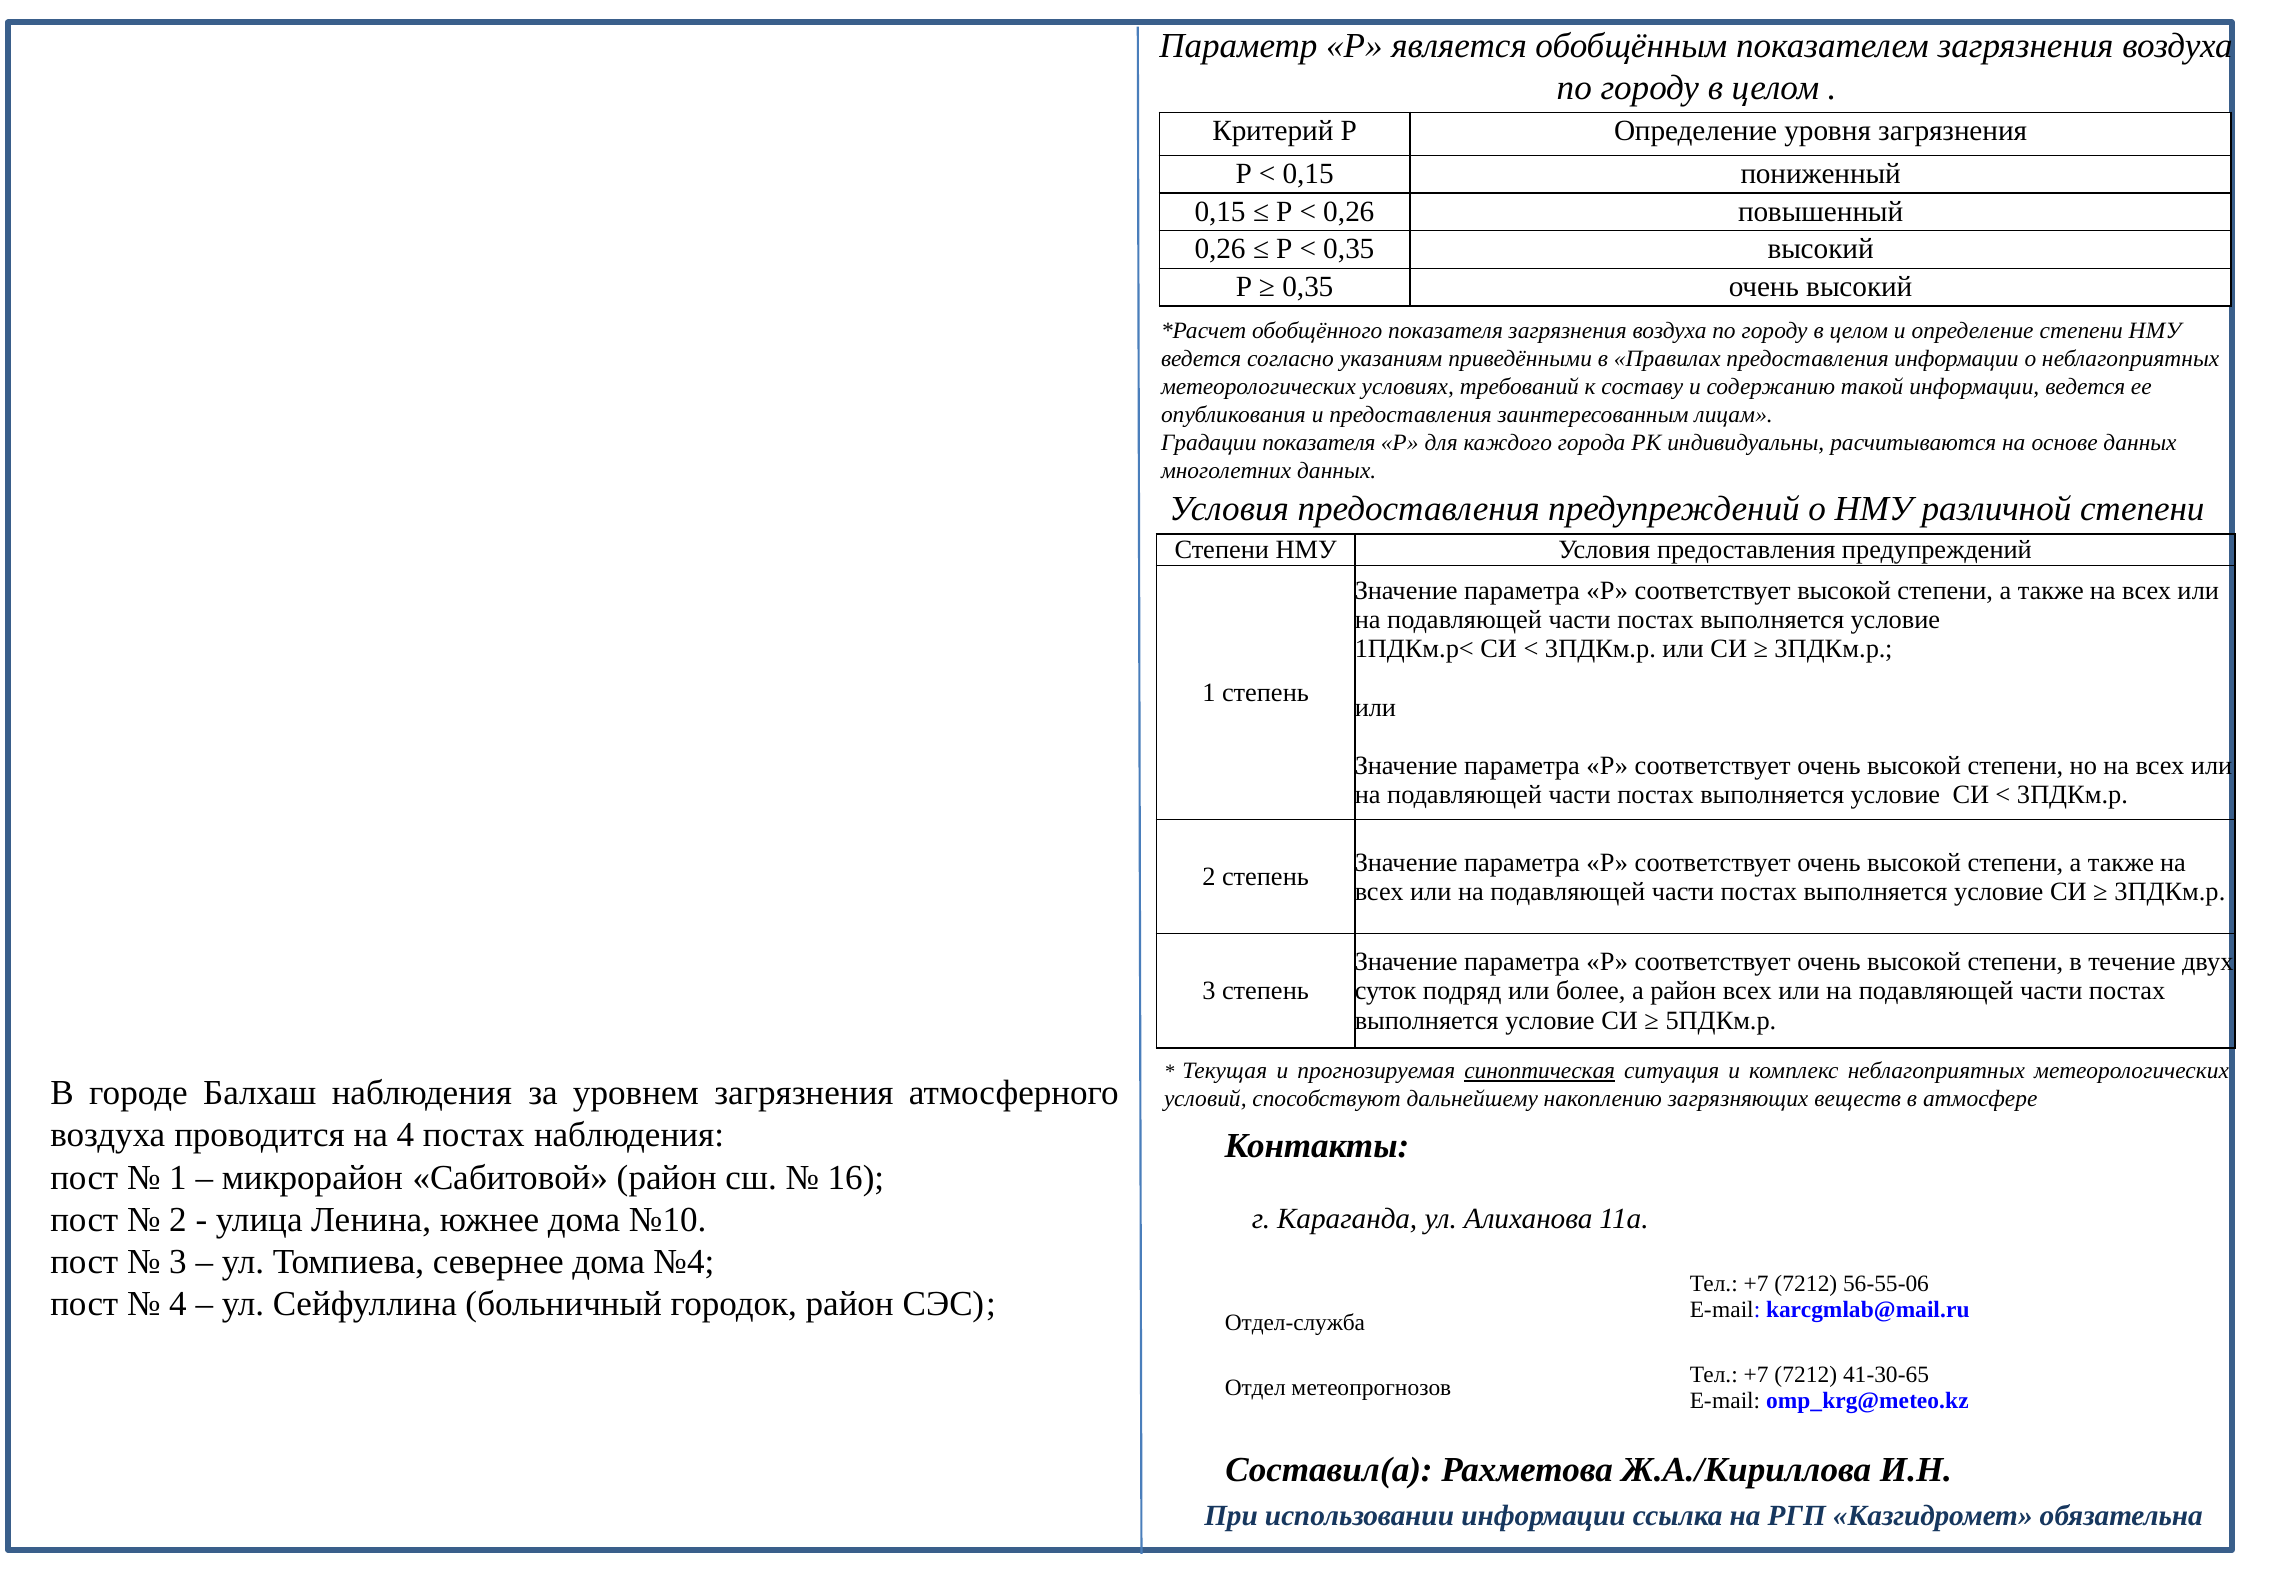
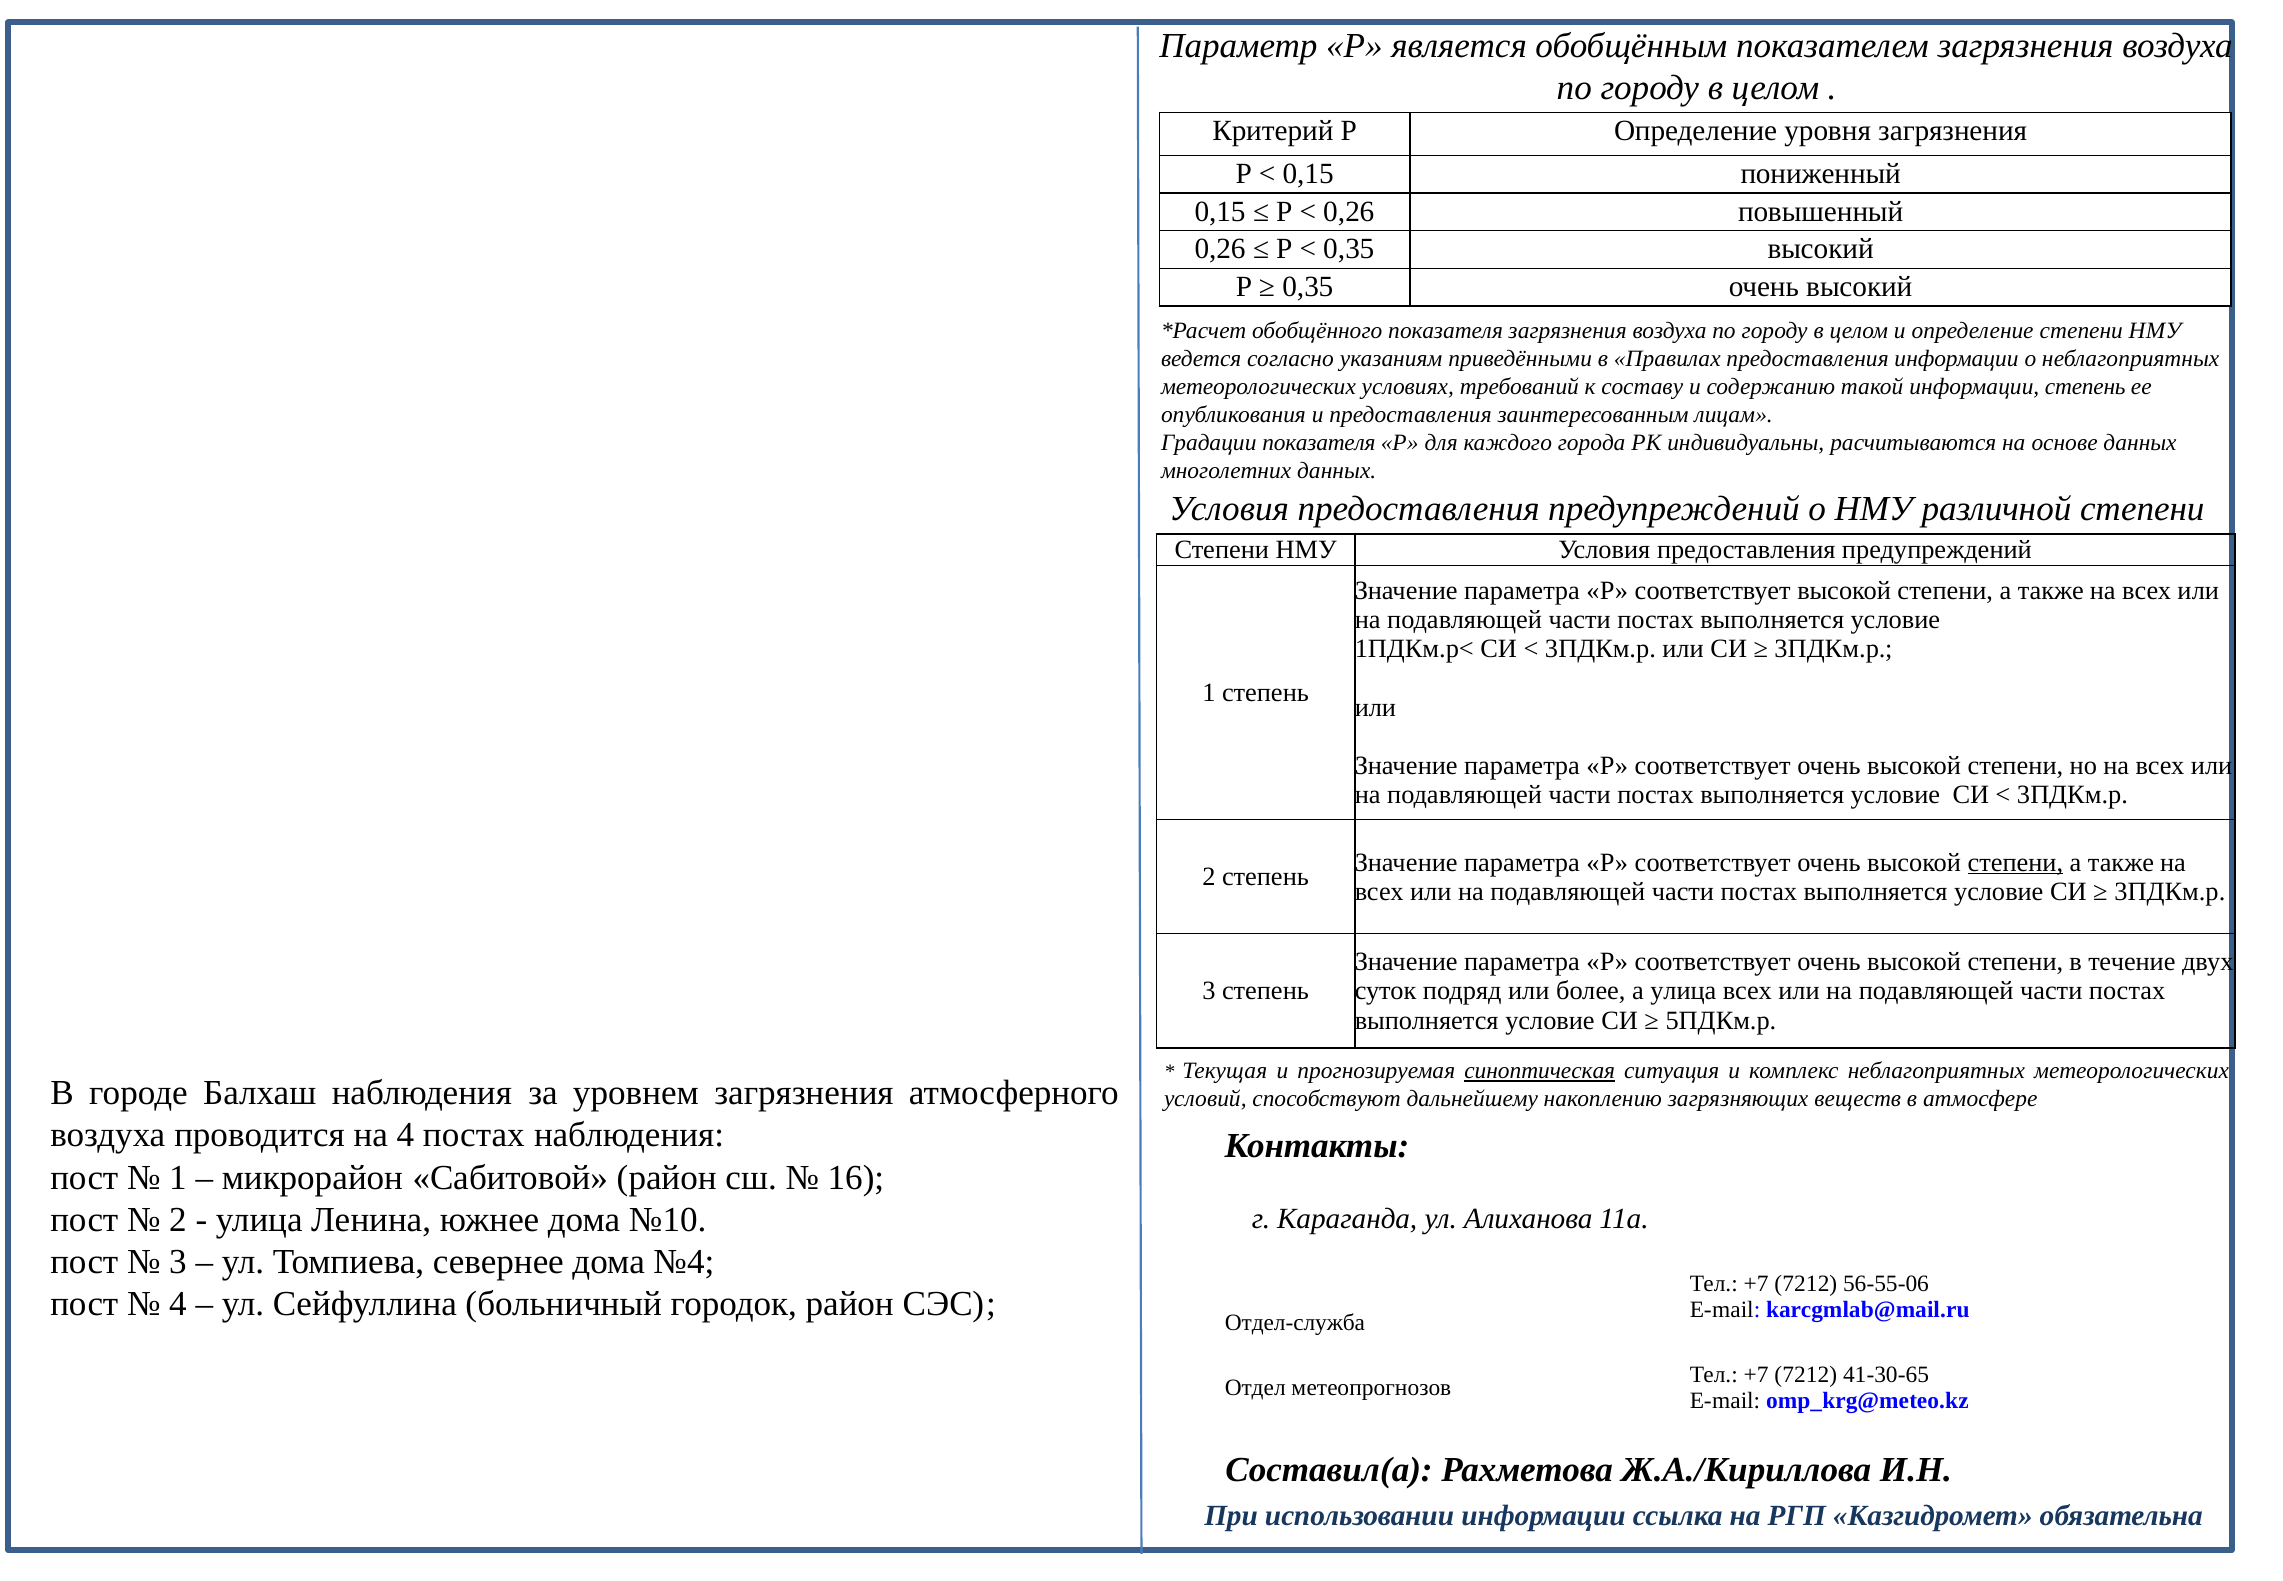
информации ведется: ведется -> степень (2085, 387)
степени underline: none -> present (2015, 862)
а район: район -> улица (1683, 991)
